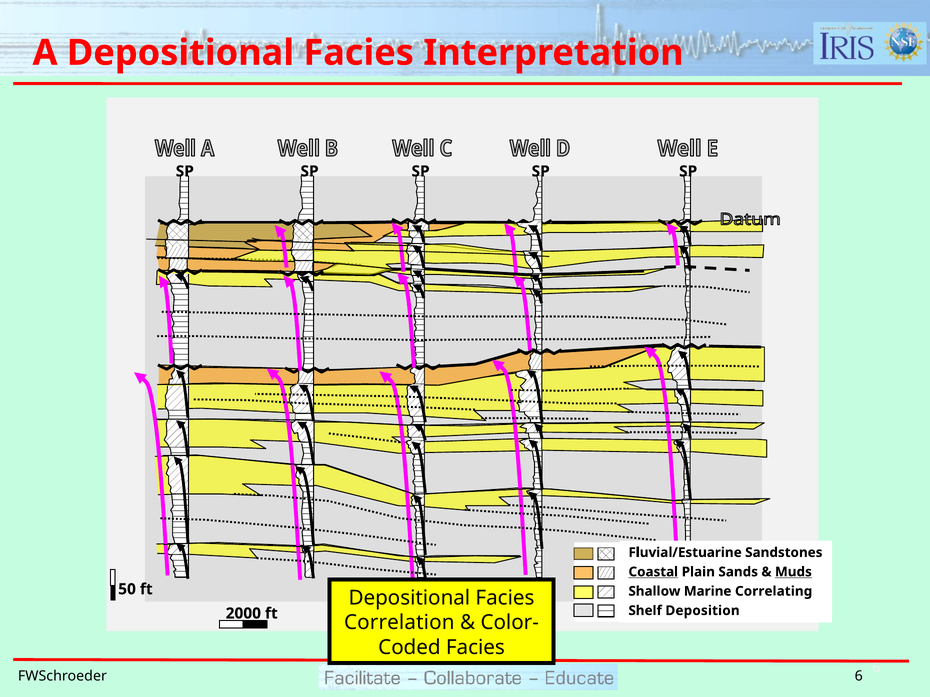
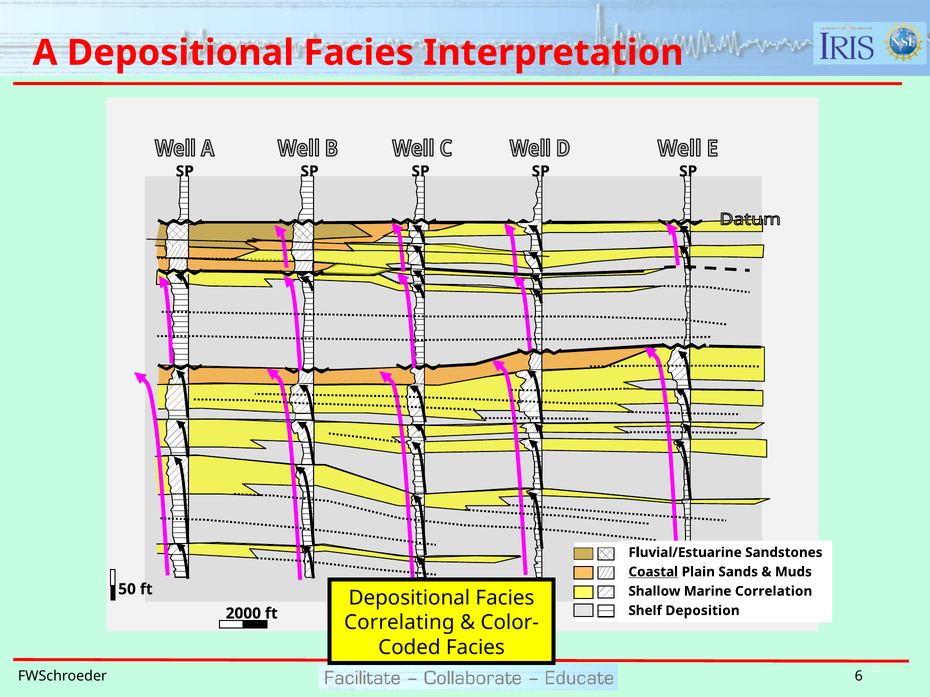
Muds underline: present -> none (793, 572)
Correlating: Correlating -> Correlation (774, 592)
Correlation: Correlation -> Correlating (399, 623)
